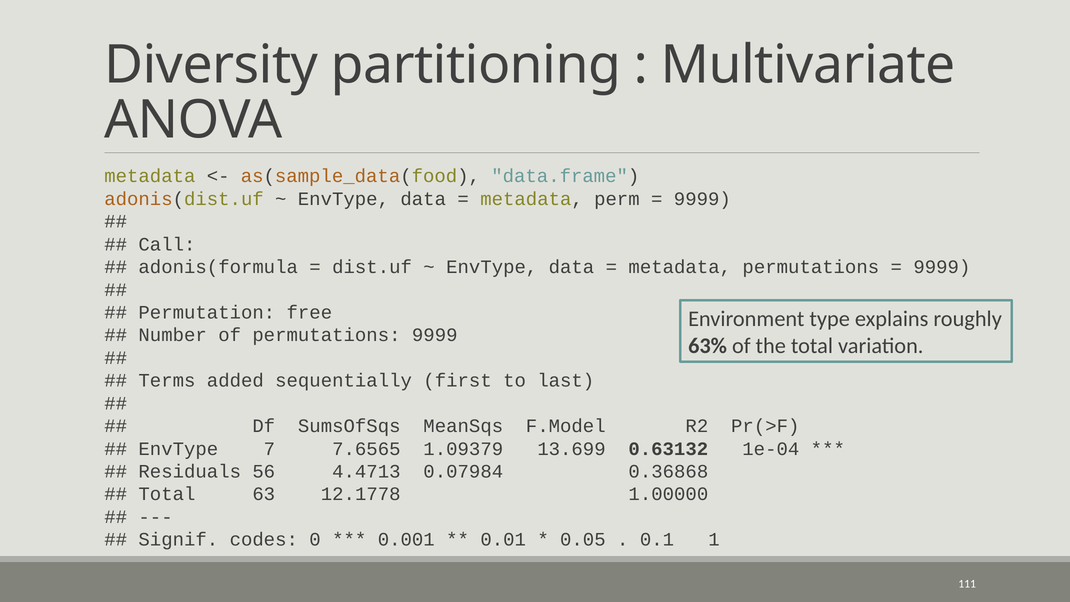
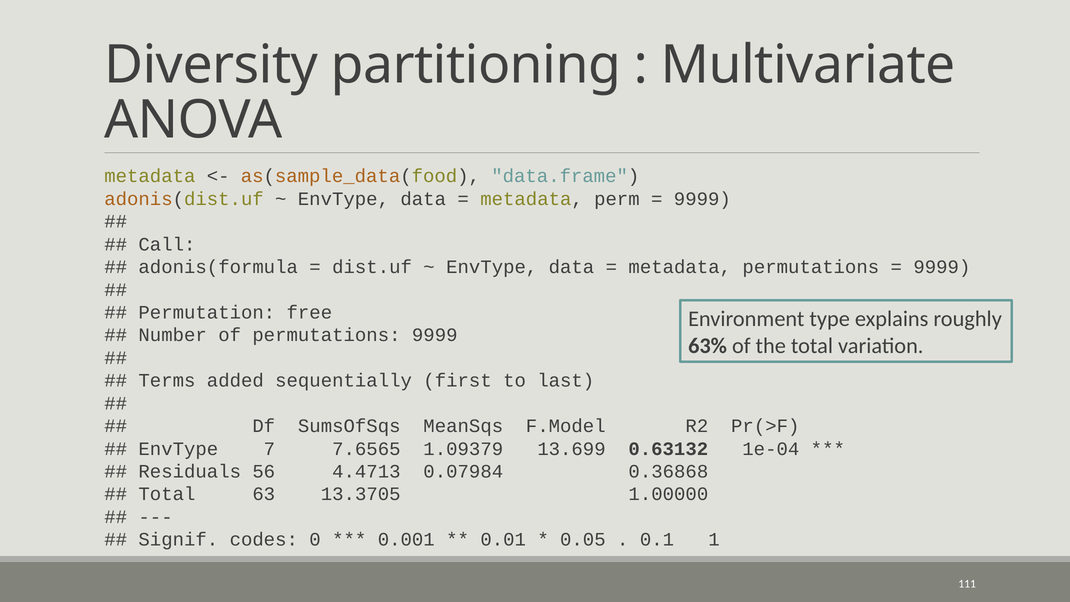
12.1778: 12.1778 -> 13.3705 (361, 494)
